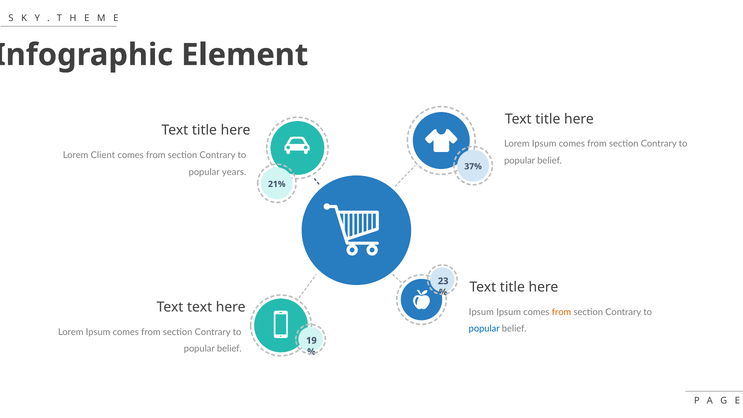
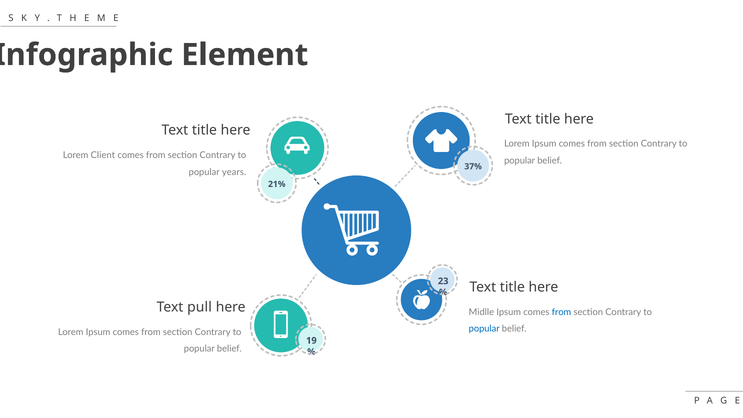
Text text: text -> pull (200, 307)
Ipsum: Ipsum -> Midlle (481, 312)
from colour: orange -> blue (562, 312)
